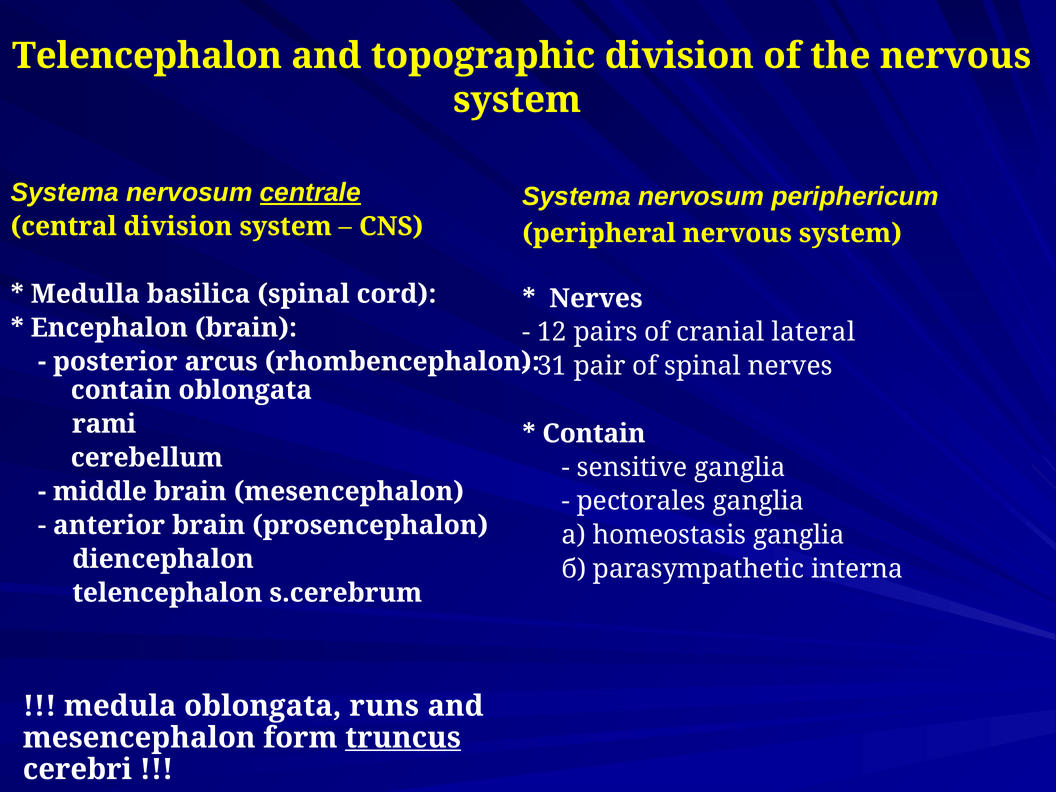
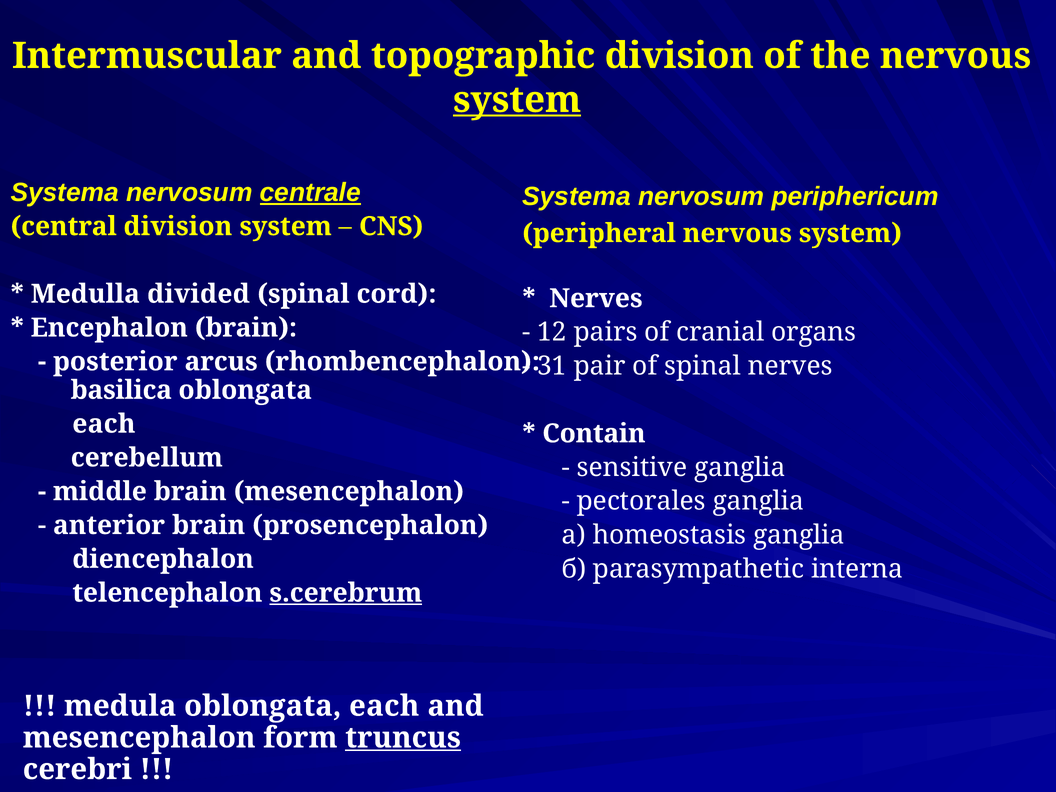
Telencephalon: Telencephalon -> Intermuscular (147, 56)
system underline: none -> present (517, 100)
basilica: basilica -> divided (198, 294)
lateral: lateral -> organs (814, 332)
contain: contain -> basilica (121, 390)
rami: rami -> each (104, 424)
s.cerebrum underline: none -> present (346, 593)
medula oblongata runs: runs -> each (384, 706)
